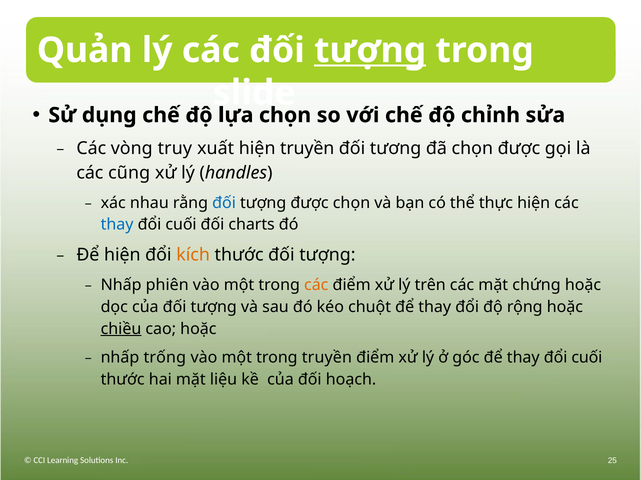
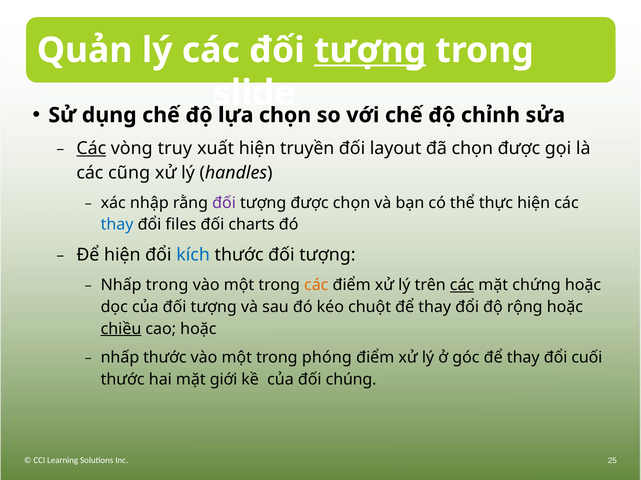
Các underline: none -> present (91, 149)
tương: tương -> layout (396, 149)
nhau: nhau -> nhập (149, 203)
đối colour: blue -> purple (224, 203)
cuối: cuối -> files (181, 225)
kích colour: orange -> blue (193, 255)
Nhấp phiên: phiên -> trong (167, 285)
các underline: none -> present (462, 285)
nhấp trống: trống -> thước (165, 358)
trong truyền: truyền -> phóng (327, 358)
liệu: liệu -> giới (224, 380)
hoạch: hoạch -> chúng (351, 380)
